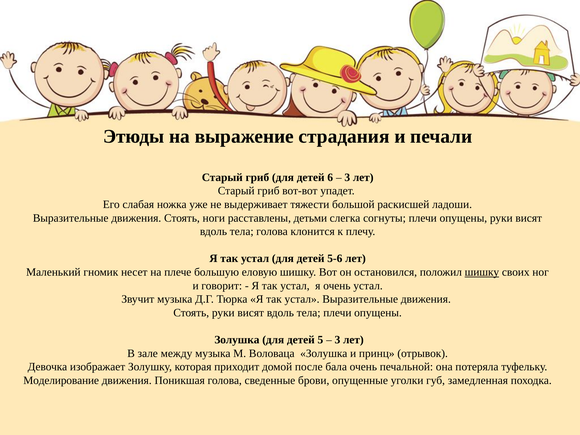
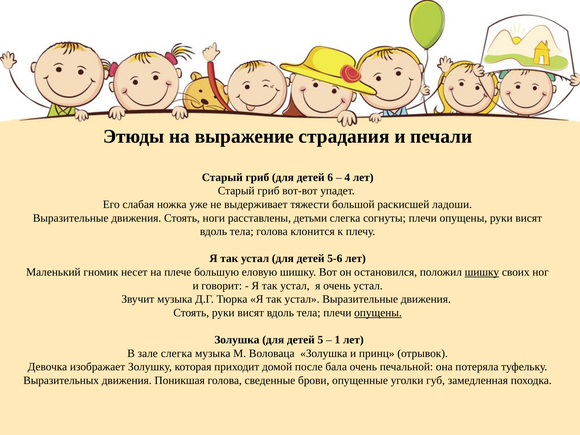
3: 3 -> 4 (347, 177)
опущены underline: none -> present (378, 313)
3: 3 -> 1 (337, 340)
зале между: между -> слегка (176, 353)
Моделирование: Моделирование -> Выразительных (61, 380)
